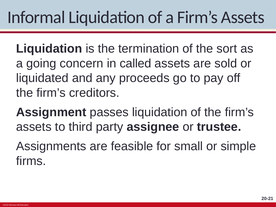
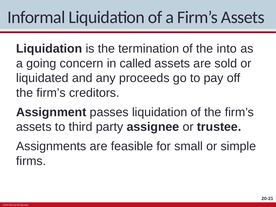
sort: sort -> into (227, 49)
